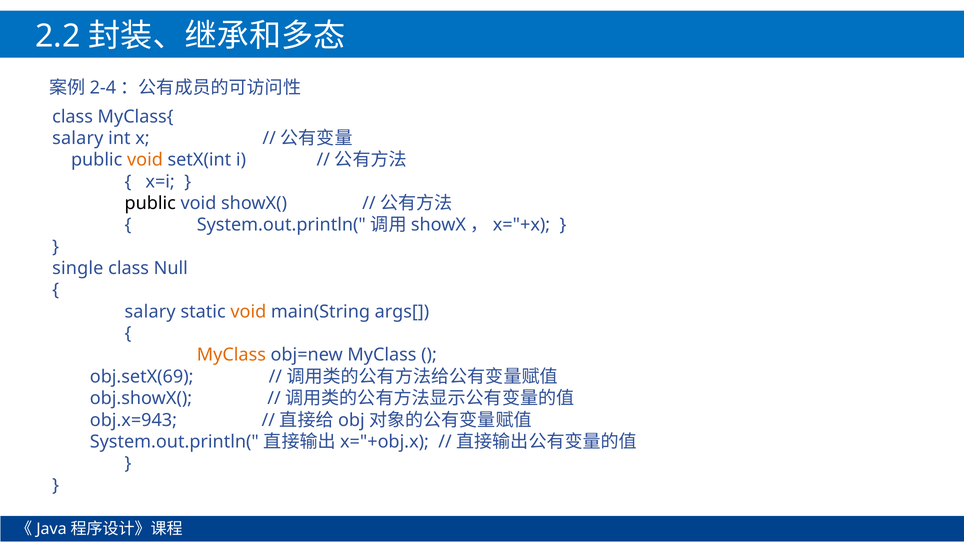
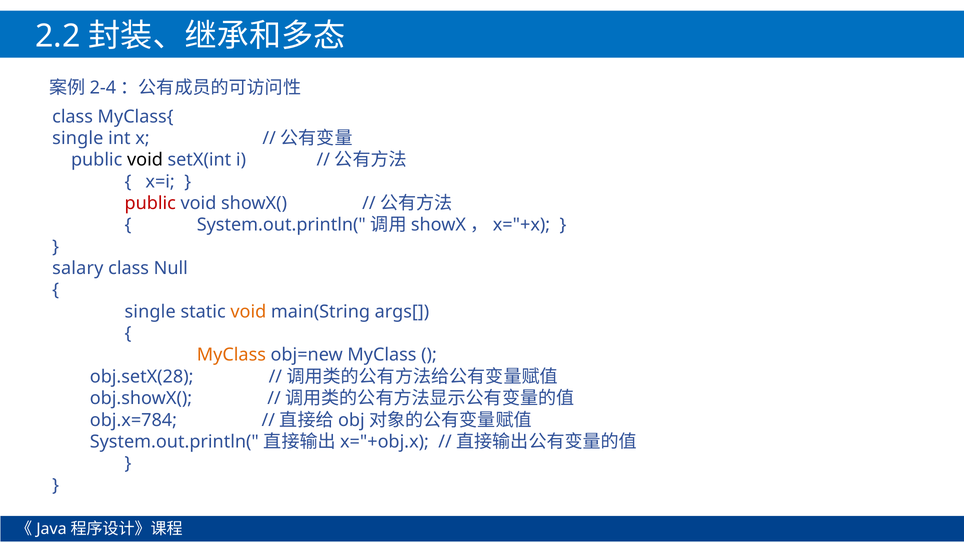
salary: salary -> single (78, 138)
void colour: orange -> black (145, 160)
public colour: black -> red (150, 203)
single: single -> salary (78, 268)
salary: salary -> single (150, 312)
obj.setX(69: obj.setX(69 -> obj.setX(28 (142, 377)
obj.x=943: obj.x=943 -> obj.x=784 (133, 420)
